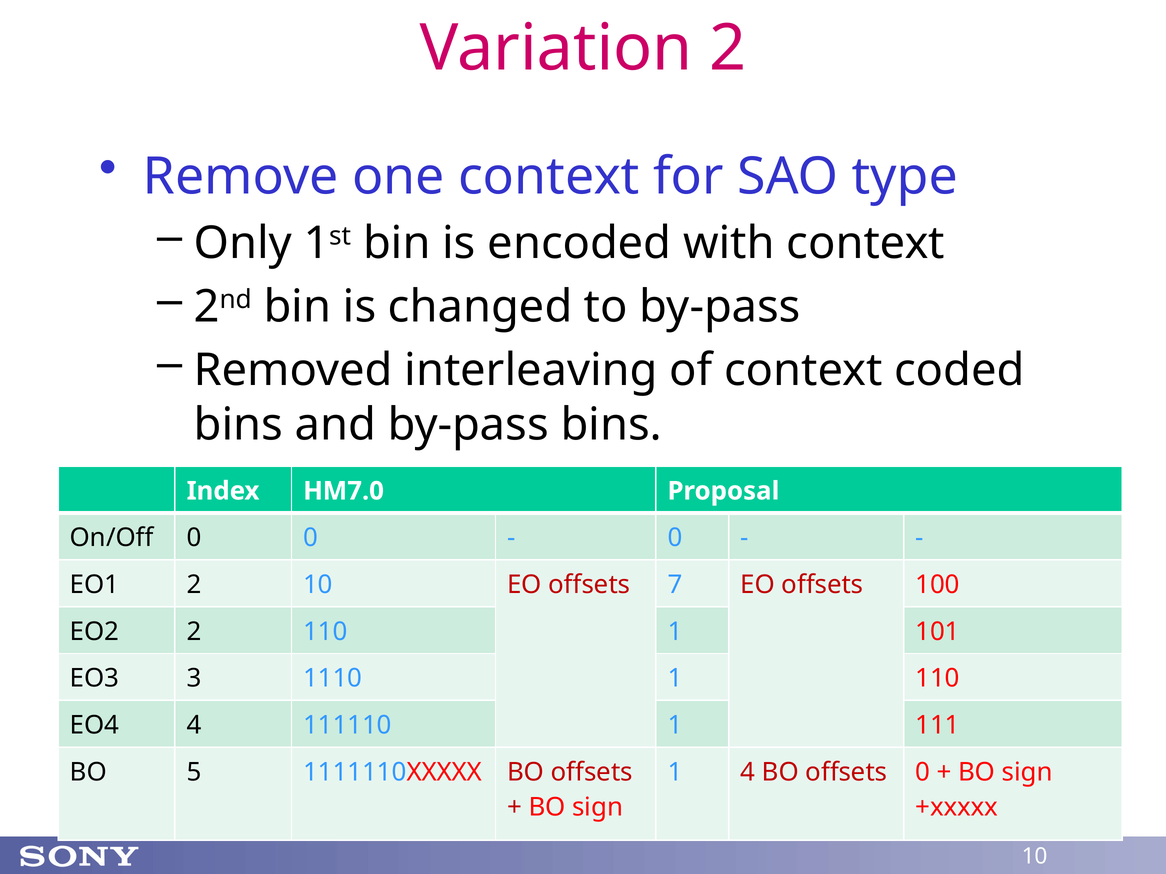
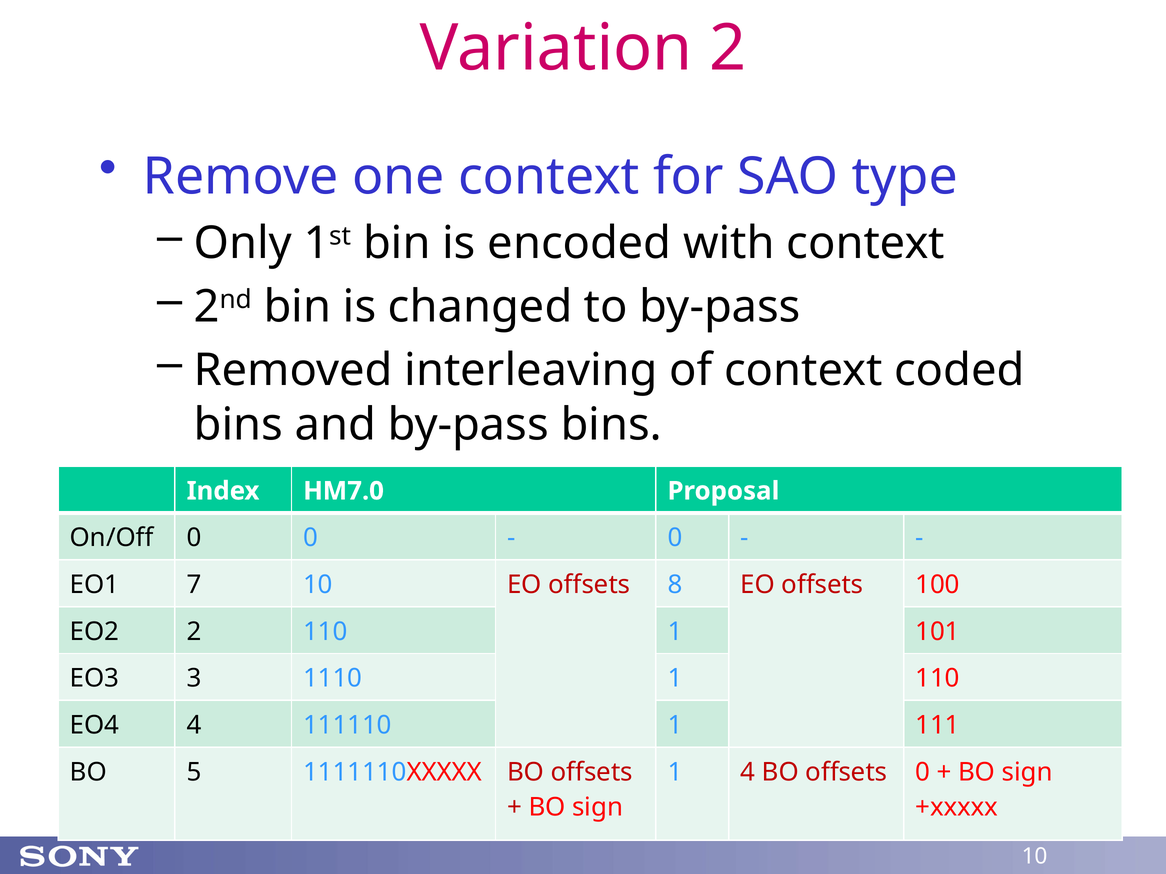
EO1 2: 2 -> 7 (194, 585)
7: 7 -> 8 (675, 585)
